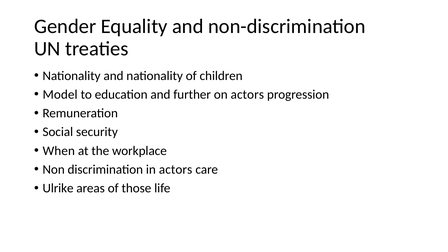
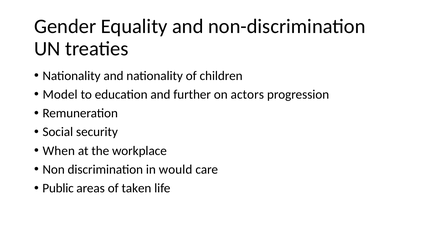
in actors: actors -> would (176, 170)
Ulrike: Ulrike -> Public (58, 188)
those: those -> taken (136, 188)
